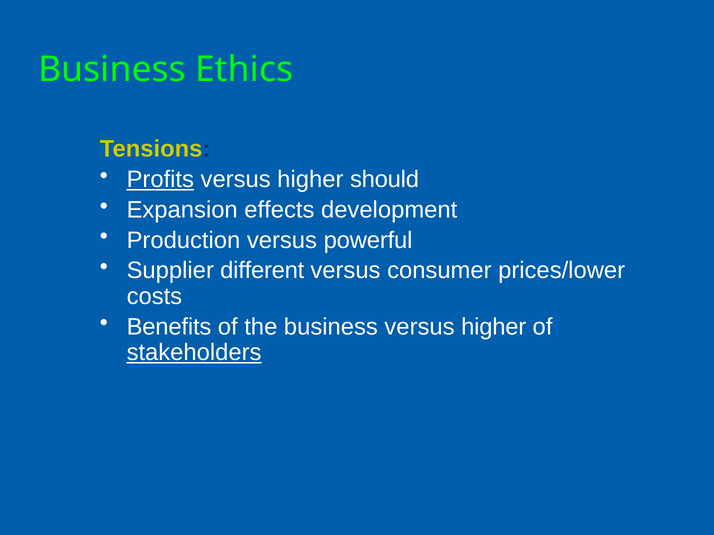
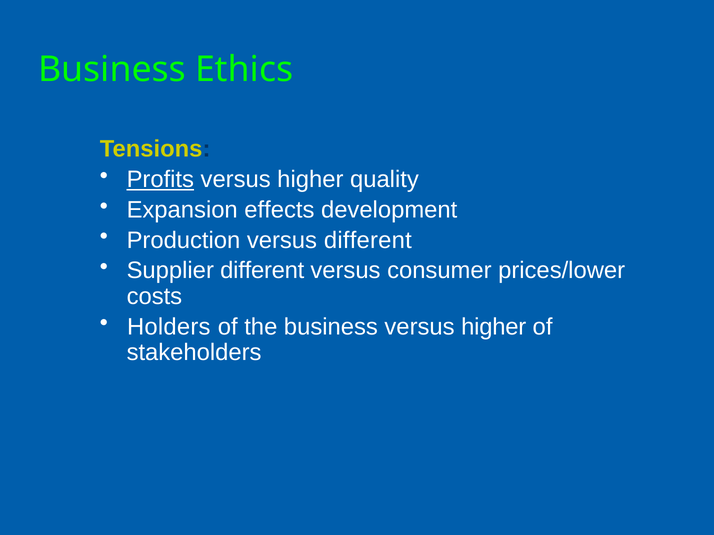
should: should -> quality (384, 179)
versus powerful: powerful -> different (368, 240)
Benefits: Benefits -> Holders (169, 327)
stakeholders underline: present -> none (194, 353)
